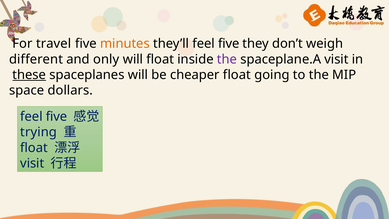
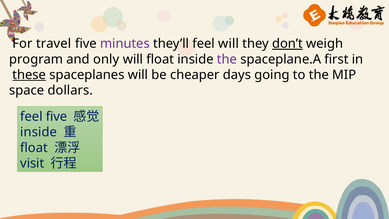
minutes colour: orange -> purple (125, 44)
they’ll feel five: five -> will (229, 44)
don’t underline: none -> present (288, 44)
different: different -> program (36, 59)
spaceplane.A visit: visit -> first (336, 59)
cheaper float: float -> days (237, 75)
trying: trying -> inside (39, 132)
